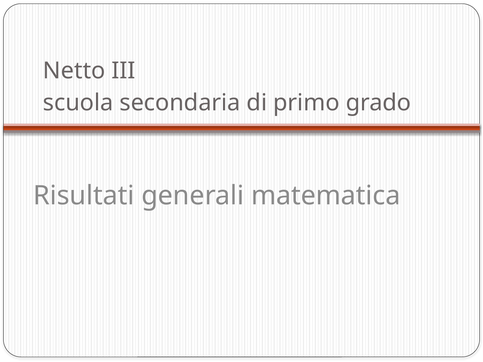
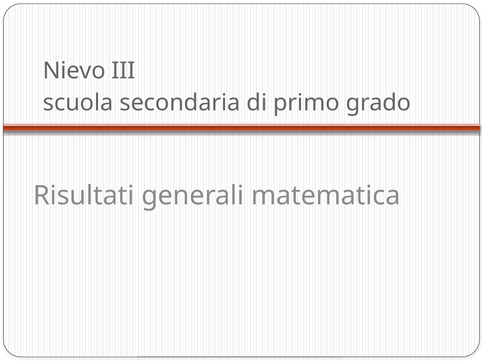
Netto: Netto -> Nievo (74, 71)
